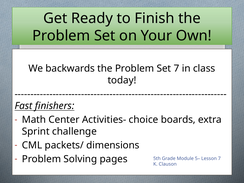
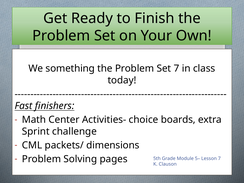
backwards: backwards -> something (70, 69)
